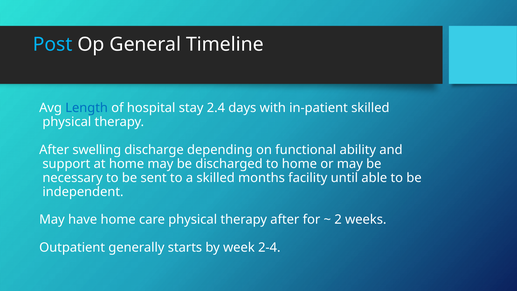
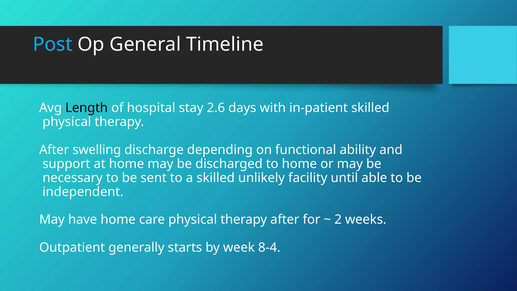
Length colour: blue -> black (87, 108)
2.4: 2.4 -> 2.6 (216, 108)
months: months -> unlikely (262, 178)
2-4: 2-4 -> 8-4 (269, 247)
